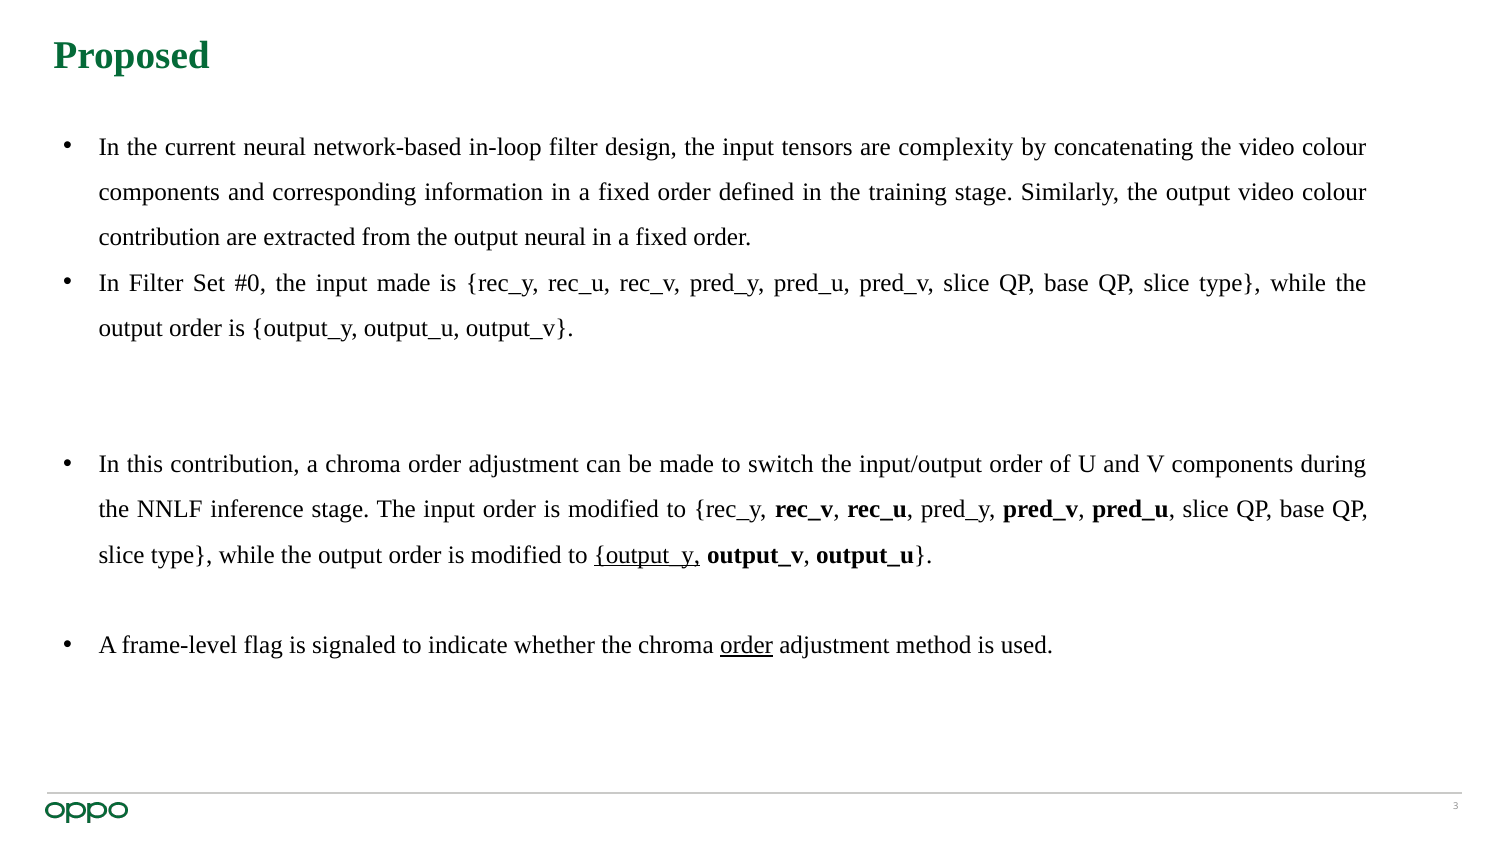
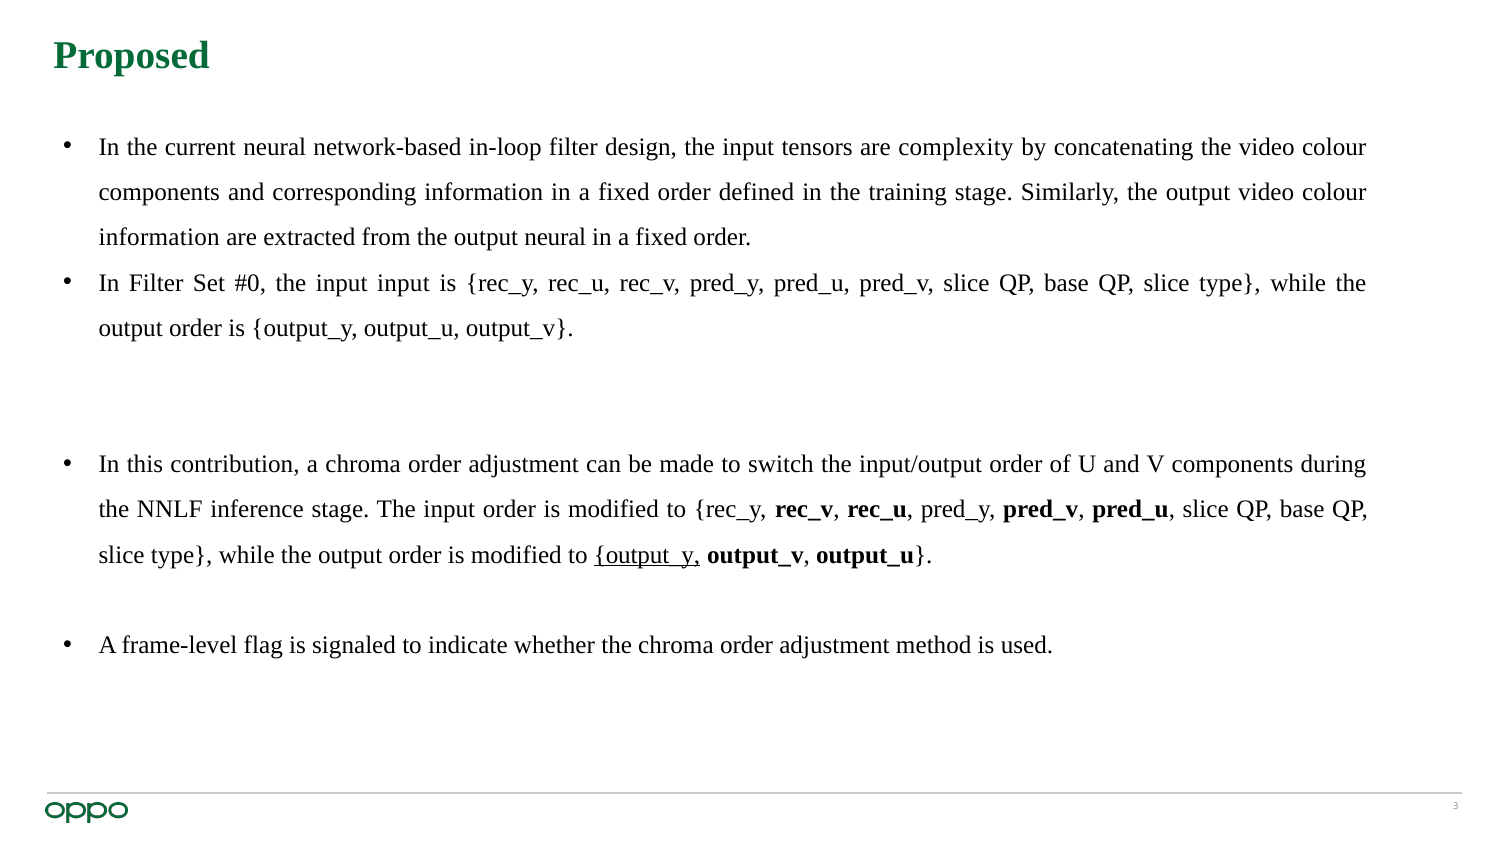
contribution: contribution -> information (159, 237)
input made: made -> input (403, 283)
order underline: present -> none (747, 645)
